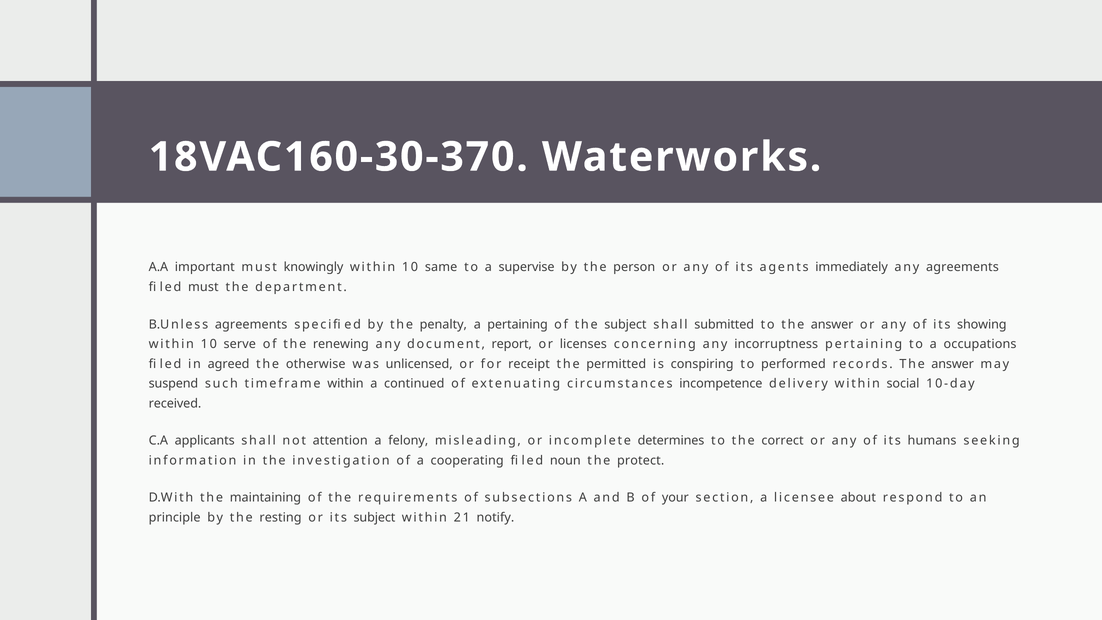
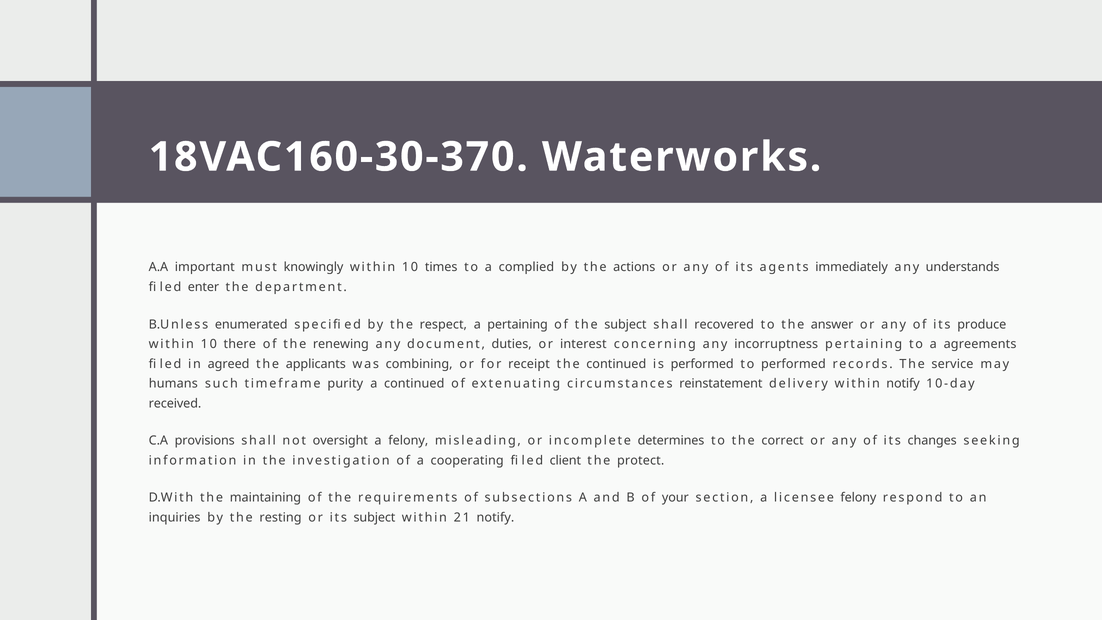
same: same -> times (441, 267)
supervise: supervise -> complied (526, 267)
person: person -> actions (634, 267)
any agreements: agreements -> understands (963, 267)
must: must -> enter (203, 287)
agreements: agreements -> enumerated (251, 324)
penalty: penalty -> respect (443, 324)
submitted: submitted -> recovered (724, 324)
showing: showing -> produce (982, 324)
serve: serve -> there (240, 344)
report: report -> duties (512, 344)
licenses: licenses -> interest (583, 344)
occupations: occupations -> agreements (980, 344)
otherwise: otherwise -> applicants (316, 364)
unlicensed: unlicensed -> combining (419, 364)
the permitted: permitted -> continued (616, 364)
is conspiring: conspiring -> performed (702, 364)
records The answer: answer -> service (952, 364)
suspend: suspend -> humans (173, 384)
timeframe within: within -> purity (345, 384)
incompetence: incompetence -> reinstatement (721, 384)
within social: social -> notify (903, 384)
applicants: applicants -> provisions (205, 441)
attention: attention -> oversight (340, 441)
humans: humans -> changes (932, 441)
noun: noun -> client (565, 460)
licensee about: about -> felony (858, 498)
principle: principle -> inquiries (175, 517)
